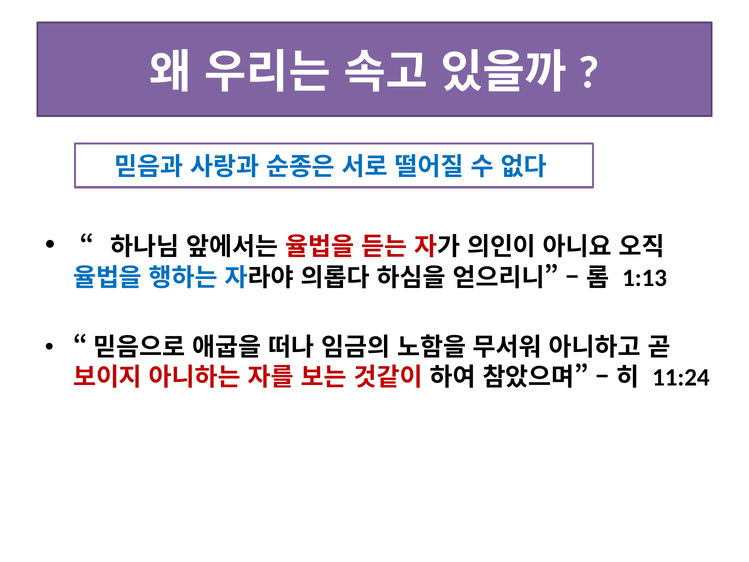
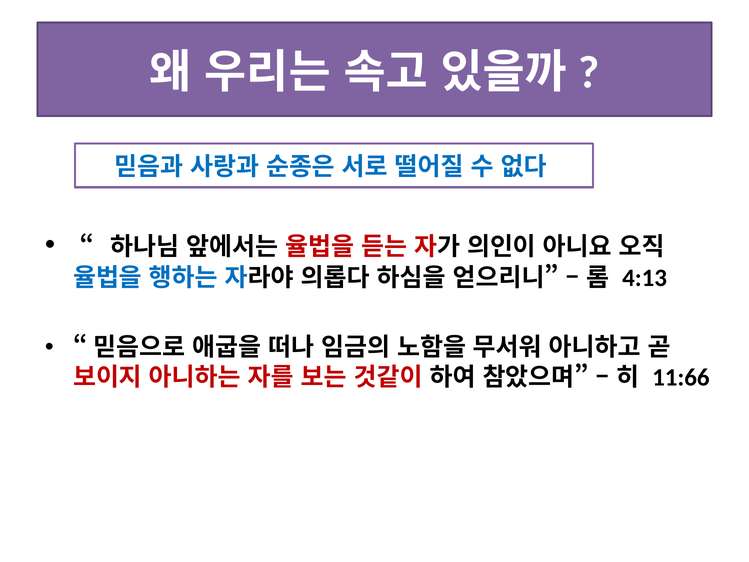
1:13: 1:13 -> 4:13 (645, 278)
11:24: 11:24 -> 11:66 (681, 377)
